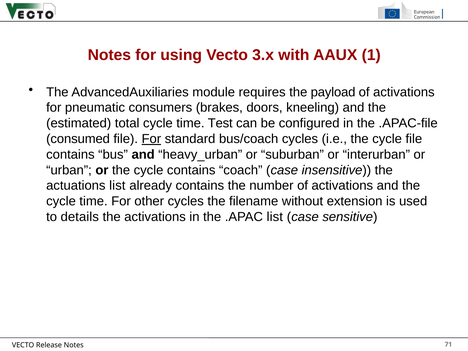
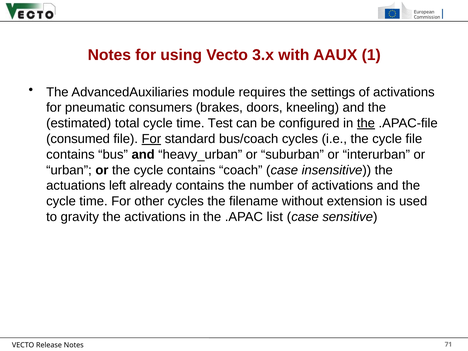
payload: payload -> settings (333, 92)
the underline: none -> present (366, 123)
actuations list: list -> left (117, 186)
details: details -> gravity (80, 217)
